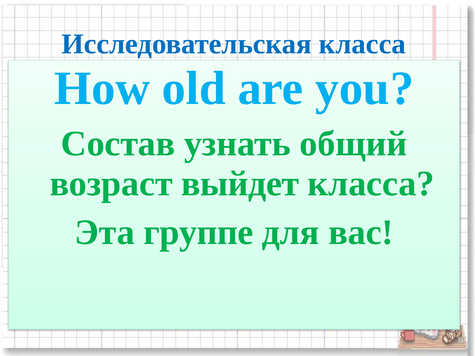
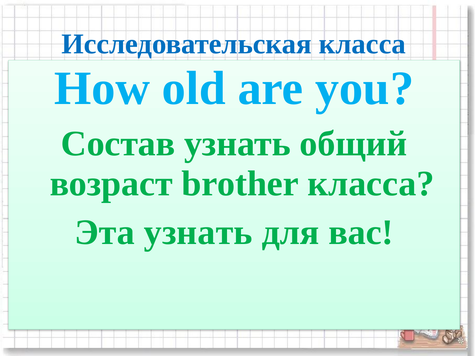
выйдет: выйдет -> brother (240, 184)
Эта группе: группе -> узнать (198, 232)
